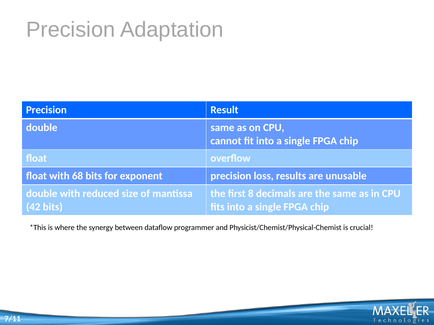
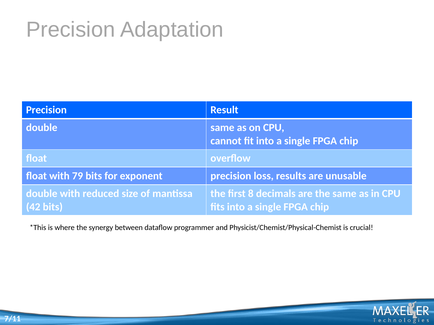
68: 68 -> 79 (78, 176)
